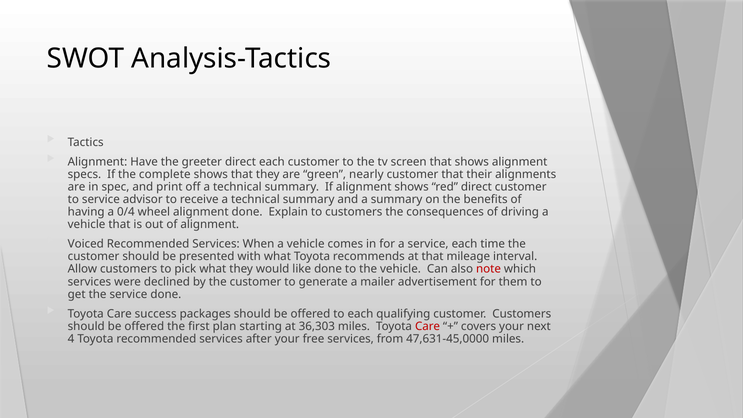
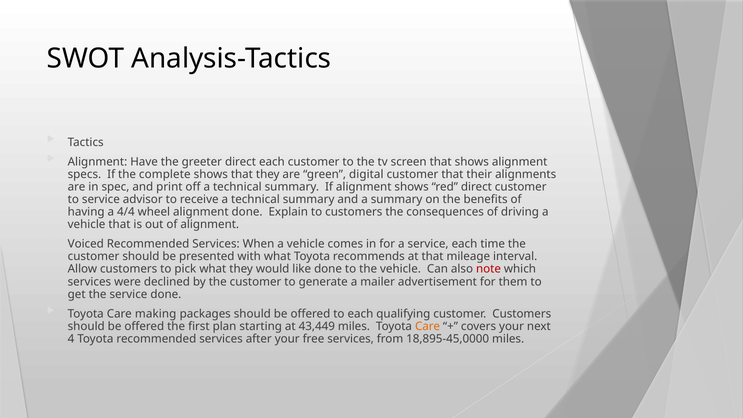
nearly: nearly -> digital (366, 174)
0/4: 0/4 -> 4/4 (126, 212)
success: success -> making (156, 314)
36,303: 36,303 -> 43,449 (317, 326)
Care colour: red -> orange (428, 326)
47,631-45,0000: 47,631-45,0000 -> 18,895-45,0000 (448, 339)
